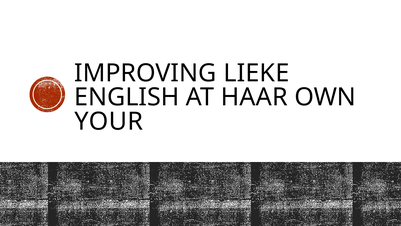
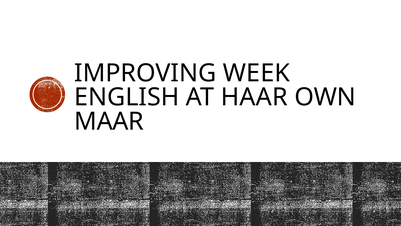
LIEKE: LIEKE -> WEEK (256, 73)
YOUR: YOUR -> MAAR (109, 121)
